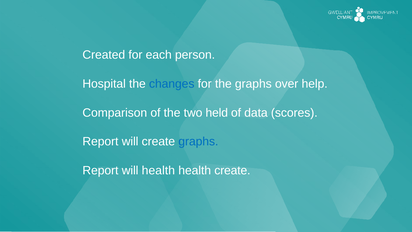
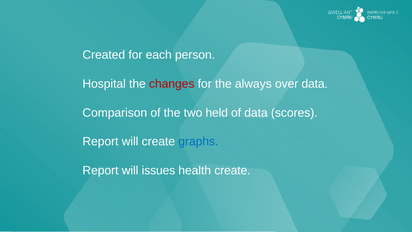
changes colour: blue -> red (172, 84)
the graphs: graphs -> always (253, 84)
over help: help -> data (315, 84)
will health: health -> issues (158, 170)
